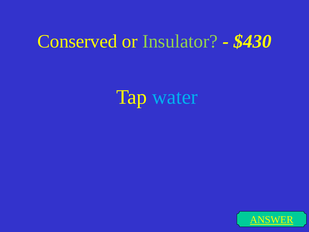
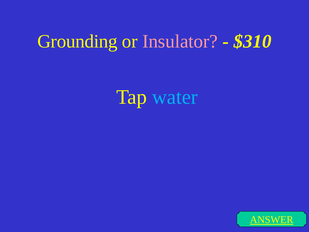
Conserved: Conserved -> Grounding (77, 41)
Insulator colour: light green -> pink (180, 41)
$430: $430 -> $310 (253, 41)
